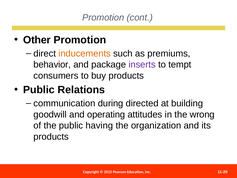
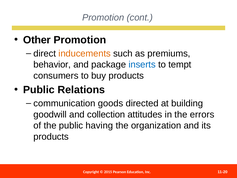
inserts colour: purple -> blue (142, 65)
during: during -> goods (111, 103)
operating: operating -> collection (106, 114)
wrong: wrong -> errors (202, 114)
